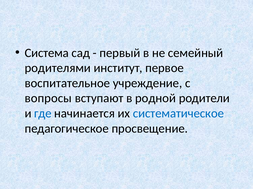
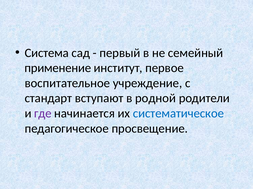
родителями: родителями -> применение (58, 68)
вопросы: вопросы -> стандарт (48, 99)
где colour: blue -> purple (43, 114)
